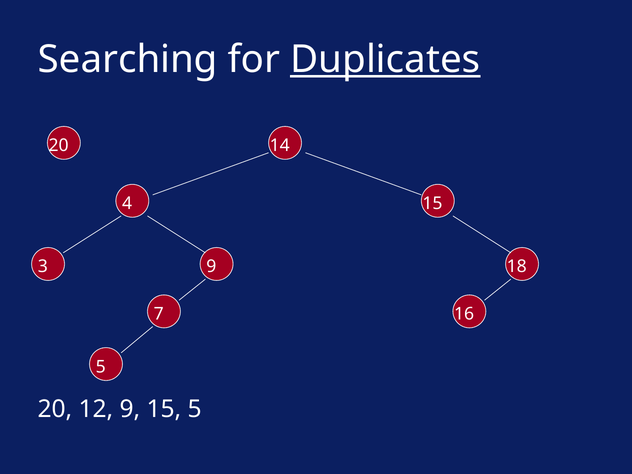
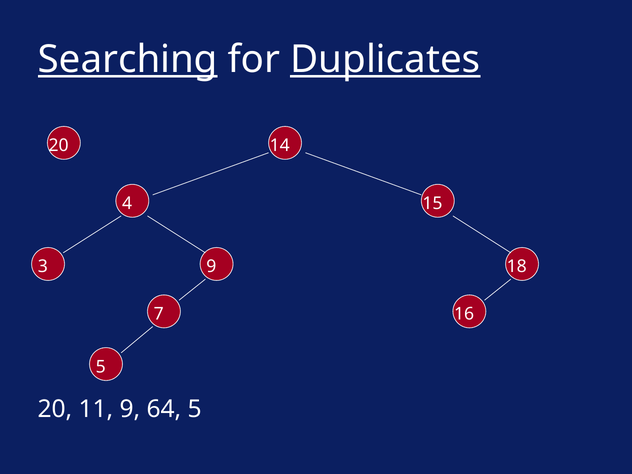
Searching underline: none -> present (128, 60)
12: 12 -> 11 (96, 409)
9 15: 15 -> 64 (164, 409)
